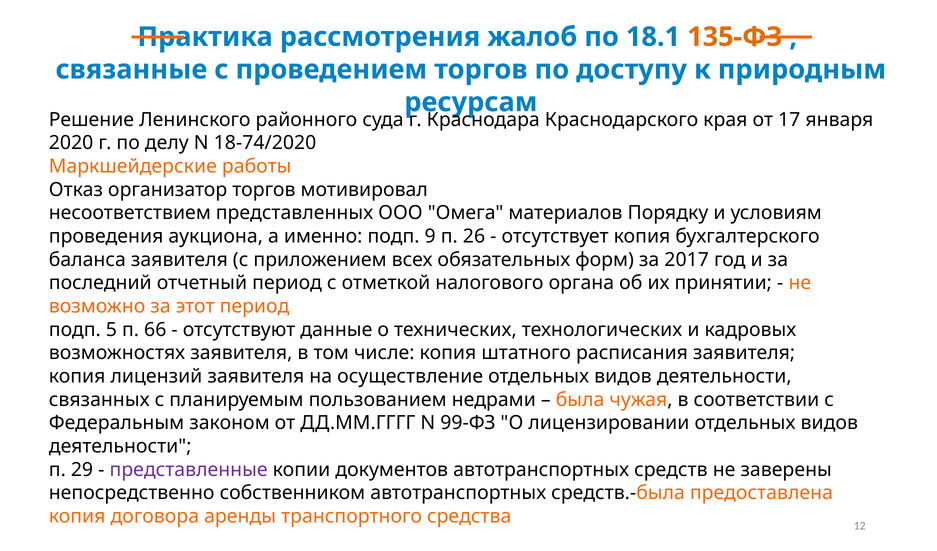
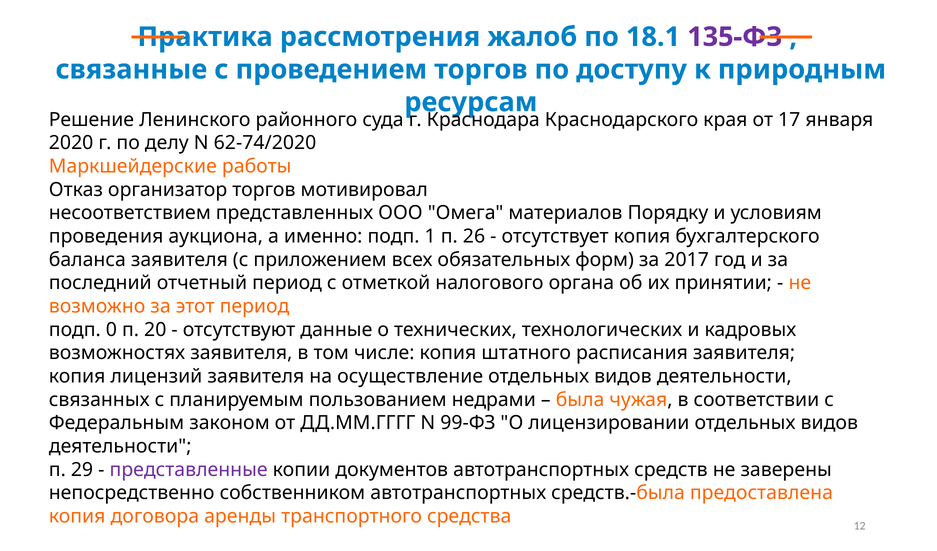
135-ФЗ colour: orange -> purple (735, 37)
18-74/2020: 18-74/2020 -> 62-74/2020 (265, 143)
9: 9 -> 1 (430, 236)
5: 5 -> 0 (111, 330)
66: 66 -> 20 (155, 330)
